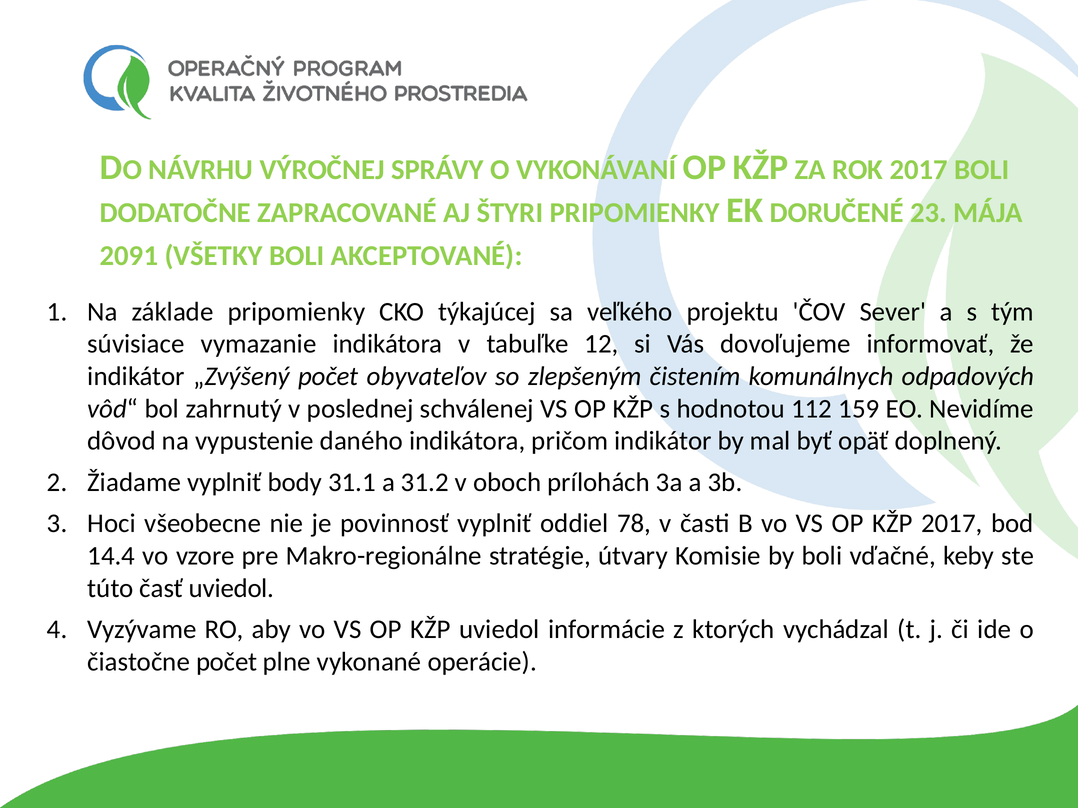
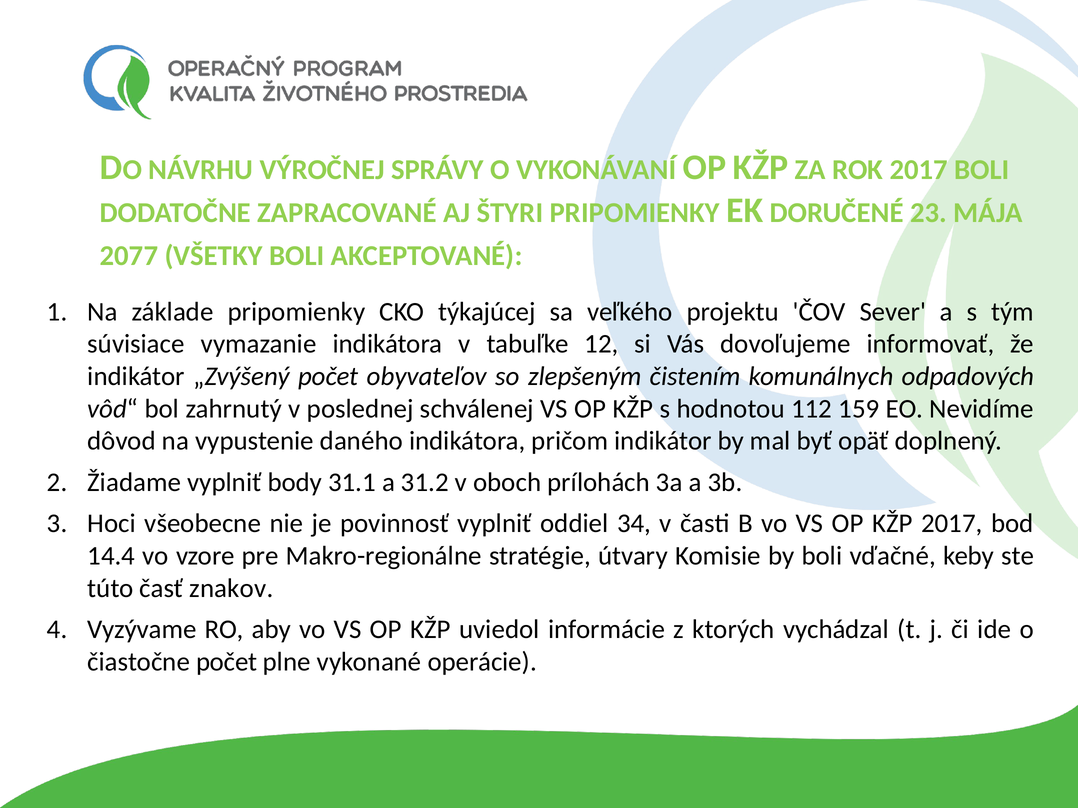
2091: 2091 -> 2077 (129, 256)
78: 78 -> 34 (634, 524)
časť uviedol: uviedol -> znakov (231, 589)
